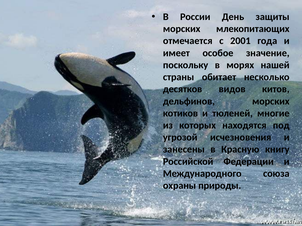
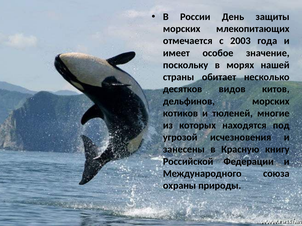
2001: 2001 -> 2003 (240, 41)
